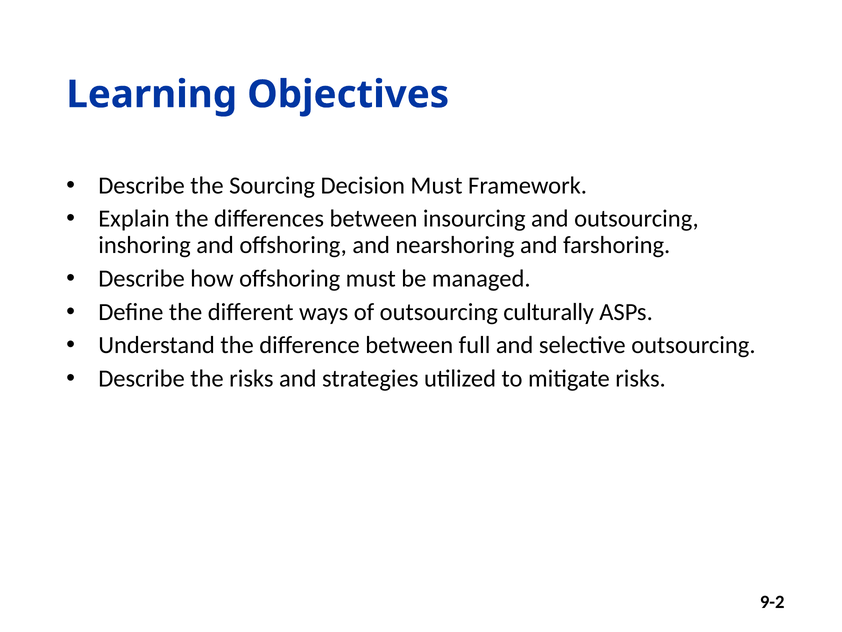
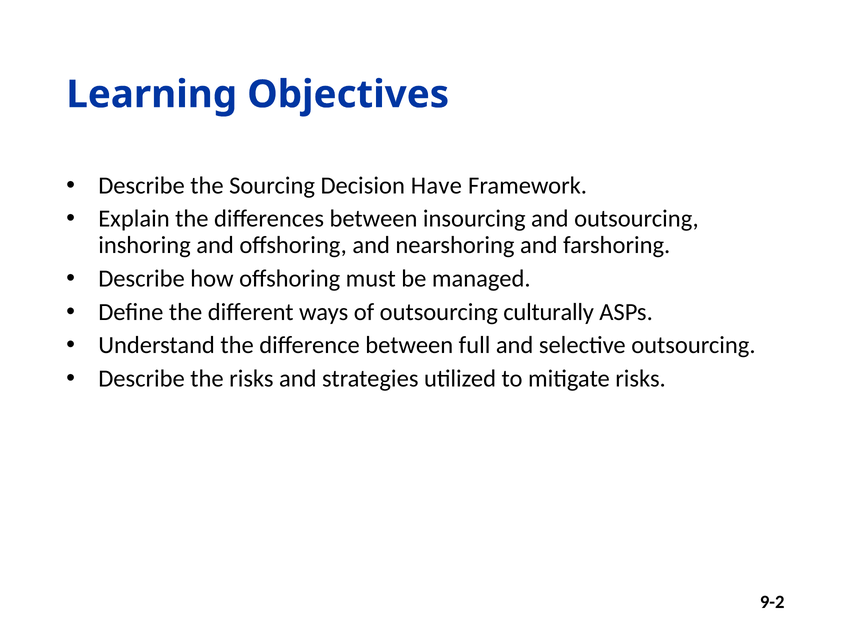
Decision Must: Must -> Have (436, 185)
